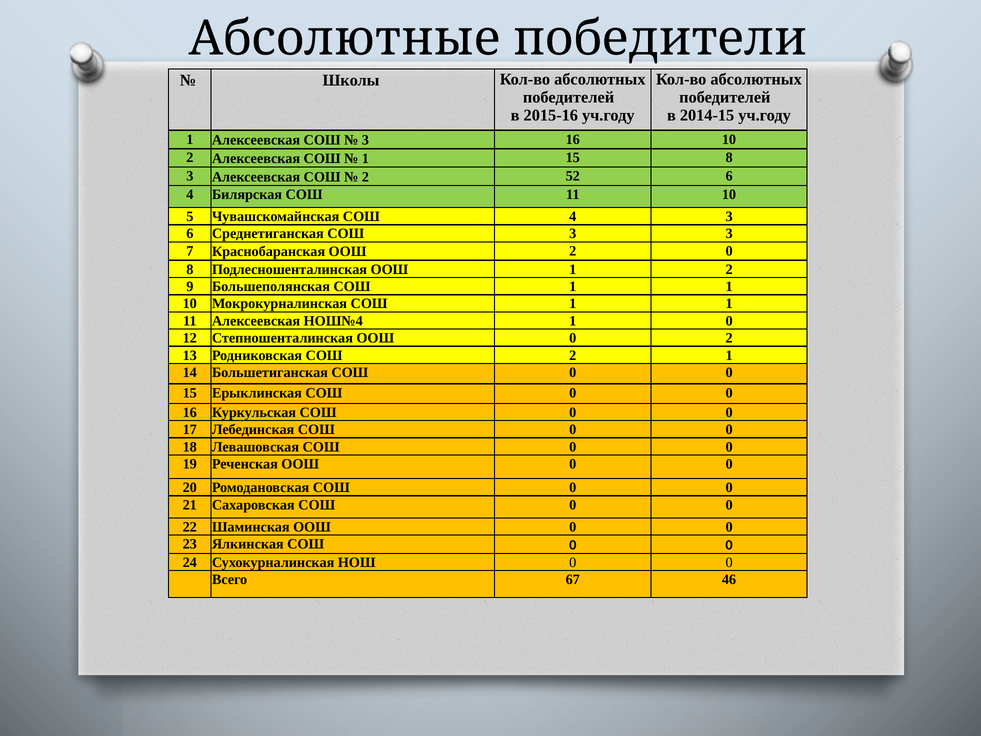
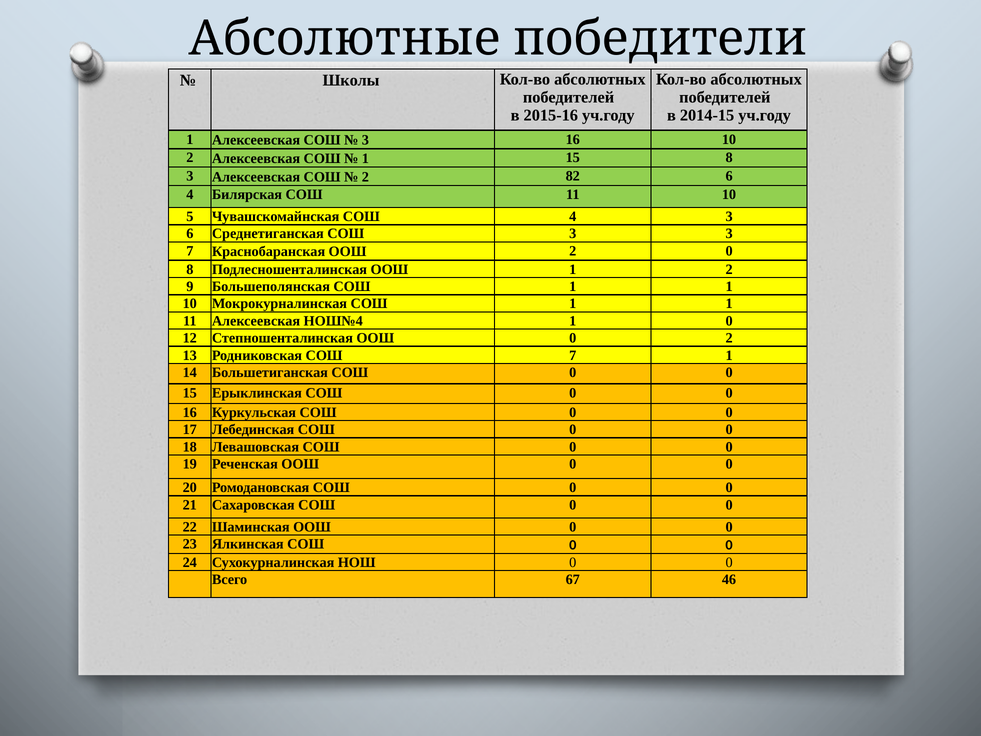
52: 52 -> 82 (573, 176)
СОШ 2: 2 -> 7 (573, 355)
